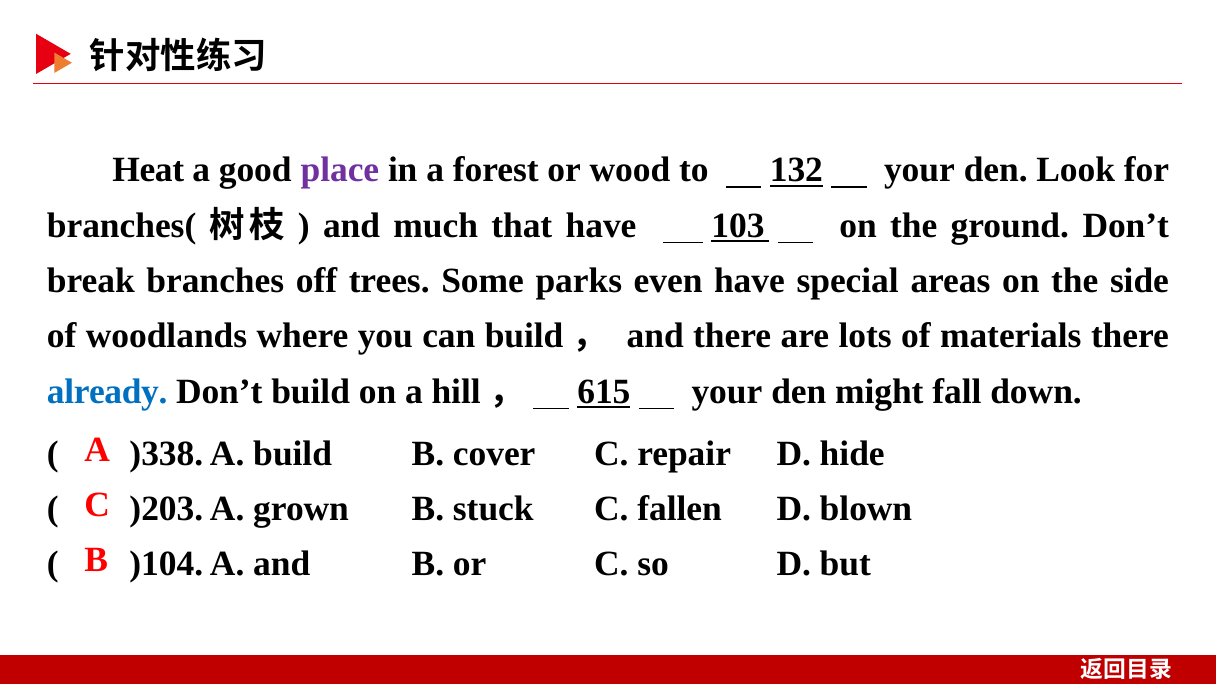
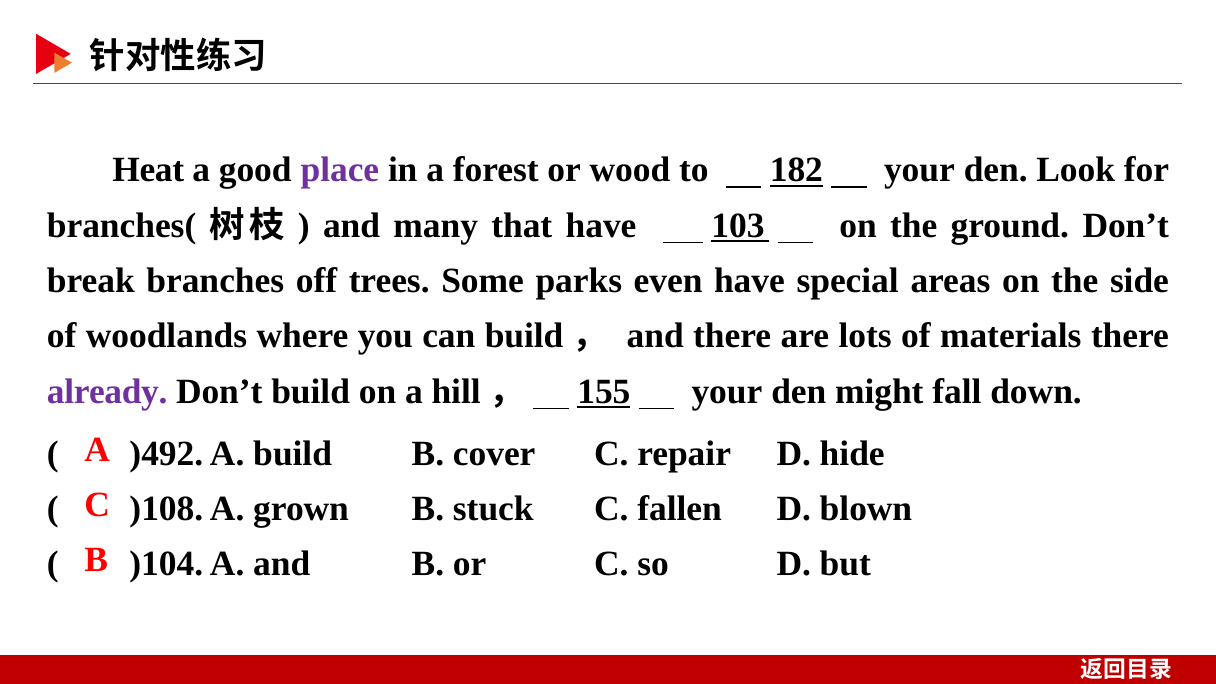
132: 132 -> 182 (796, 170)
much: much -> many (436, 225)
already colour: blue -> purple (107, 391)
615: 615 -> 155 (604, 391)
)338: )338 -> )492 (166, 453)
)203: )203 -> )108 (166, 509)
